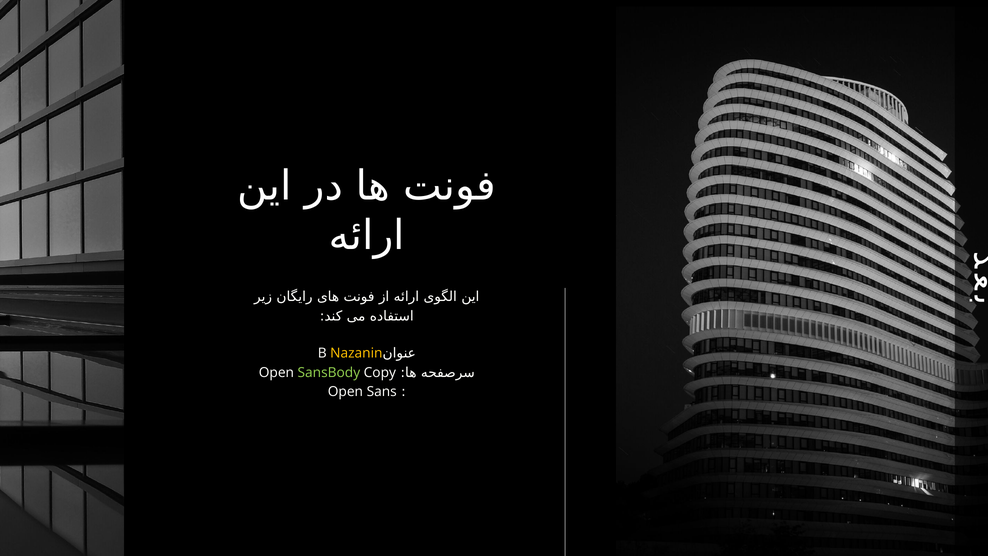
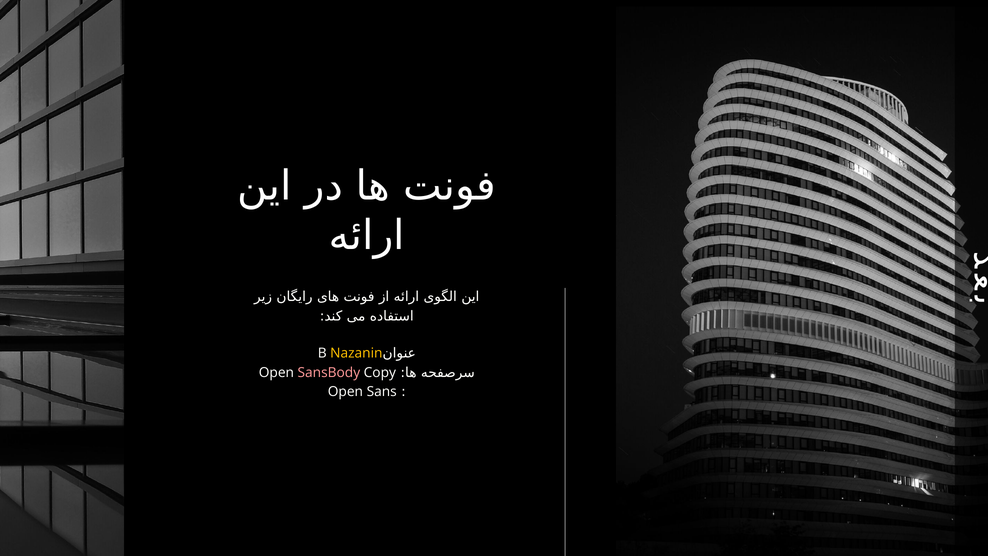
SansBody colour: light green -> pink (329, 373)
